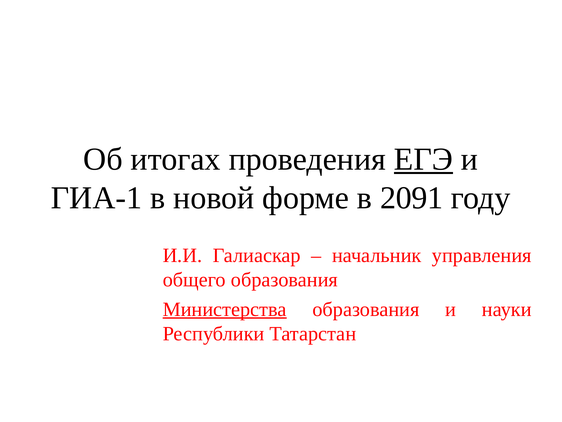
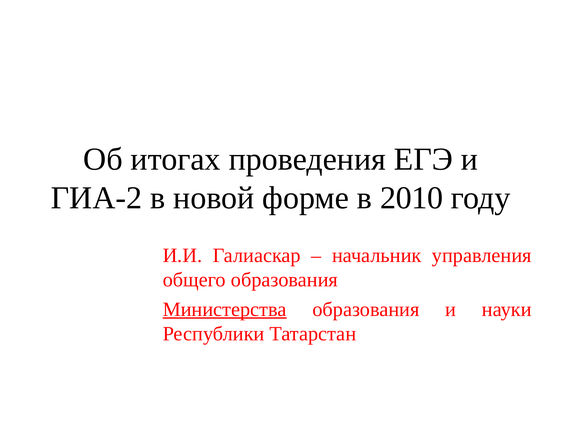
ЕГЭ underline: present -> none (423, 159)
ГИА-1: ГИА-1 -> ГИА-2 (96, 198)
2091: 2091 -> 2010 (412, 198)
